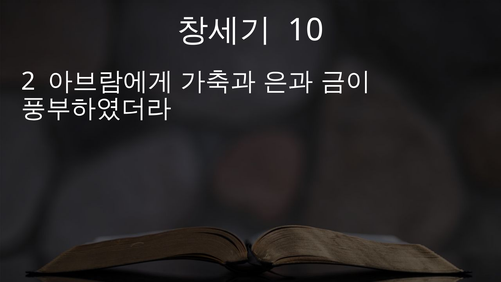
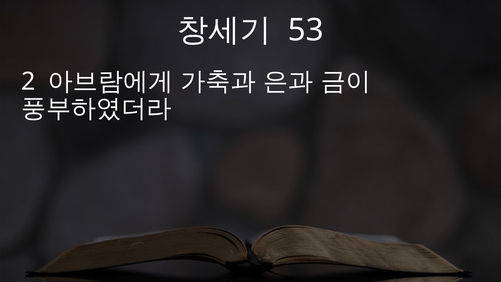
10: 10 -> 53 (306, 30)
